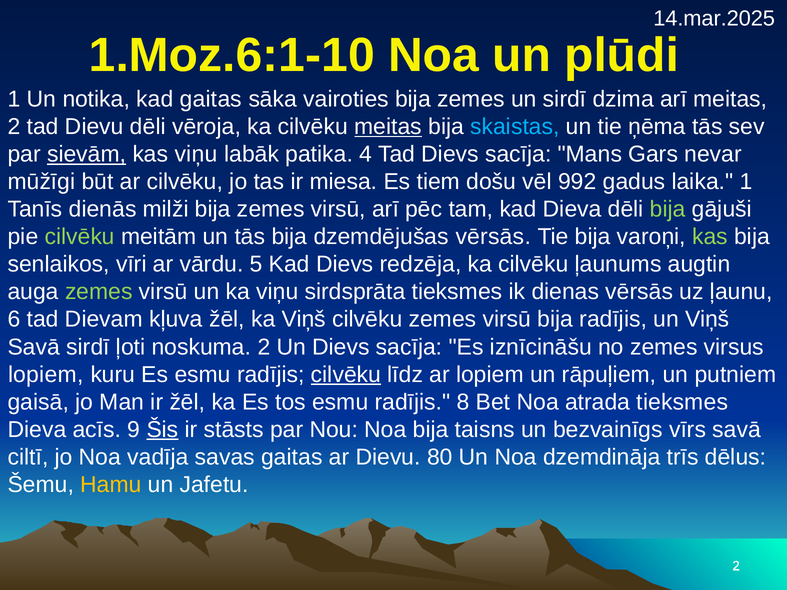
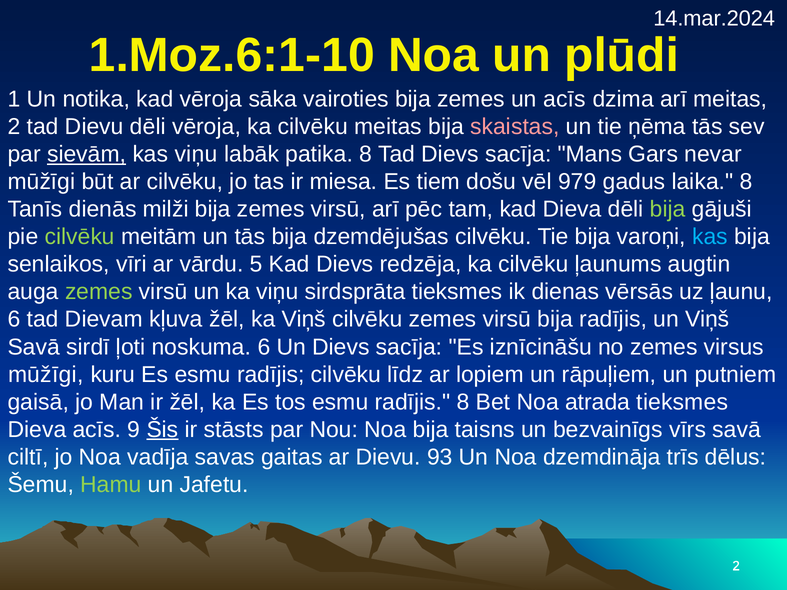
14.mar.2025: 14.mar.2025 -> 14.mar.2024 (714, 19)
kad gaitas: gaitas -> vēroja (211, 99)
un sirdī: sirdī -> acīs (564, 99)
meitas underline: present -> none (388, 127)
skaistas colour: light blue -> pink (515, 127)
patika 4: 4 -> 8 (366, 154)
992: 992 -> 979 (577, 182)
laika 1: 1 -> 8 (746, 182)
dzemdējušas vērsās: vērsās -> cilvēku (493, 237)
kas colour: light green -> light blue (710, 237)
noskuma 2: 2 -> 6 (264, 347)
lopiem: lopiem -> mūžīgi (46, 375)
cilvēku underline: present -> none (346, 375)
80: 80 -> 93 (440, 457)
Hamu colour: yellow -> light green (111, 485)
